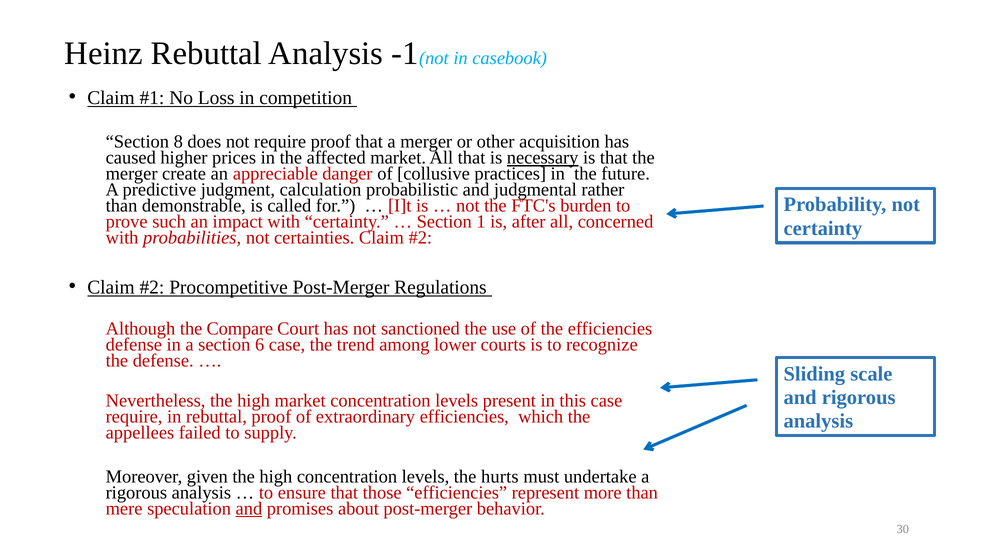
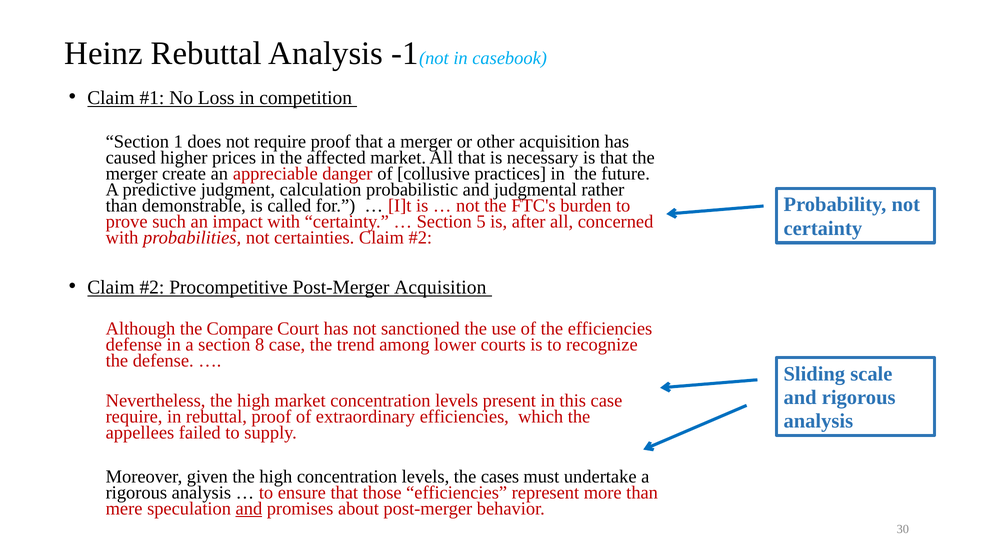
8: 8 -> 1 (178, 142)
necessary underline: present -> none (543, 158)
1: 1 -> 5 (481, 221)
Post-Merger Regulations: Regulations -> Acquisition (440, 287)
6: 6 -> 8 (260, 345)
hurts: hurts -> cases (500, 476)
